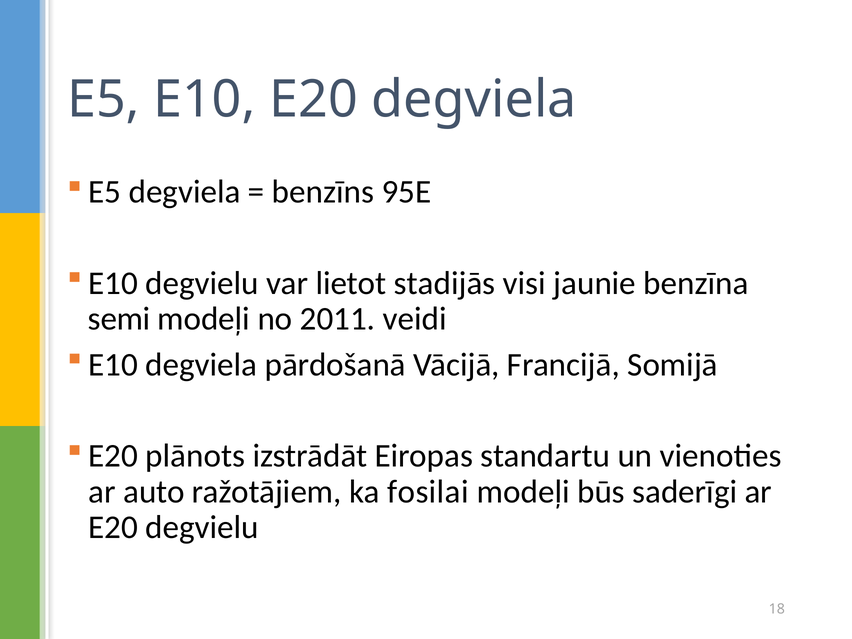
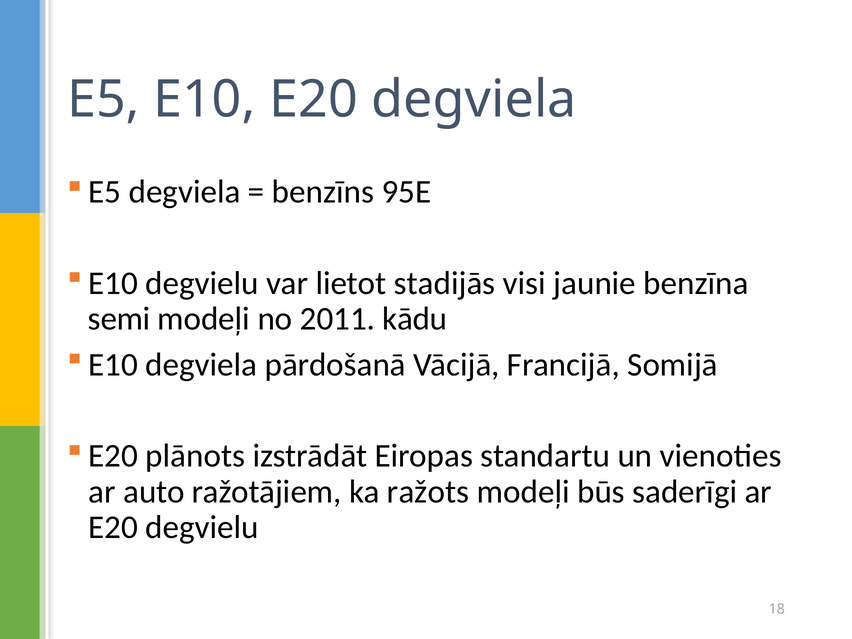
veidi: veidi -> kādu (415, 319)
fosilai: fosilai -> ražots (428, 492)
